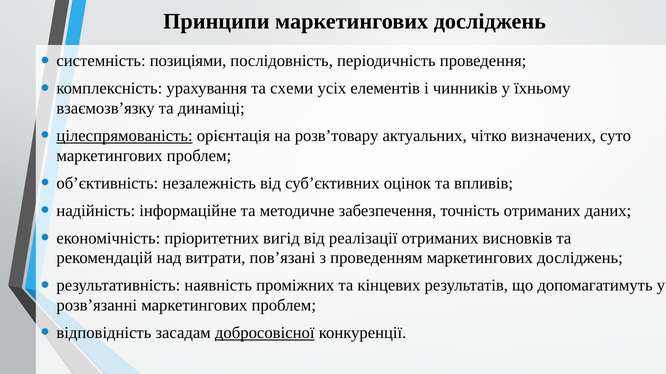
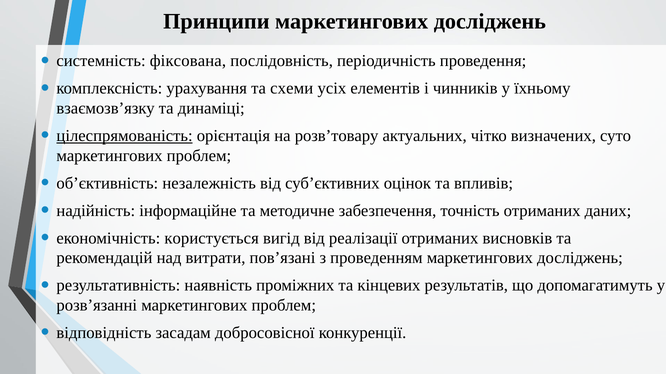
позиціями: позиціями -> фіксована (188, 61)
пріоритетних: пріоритетних -> користується (212, 238)
добросовісної underline: present -> none (265, 333)
